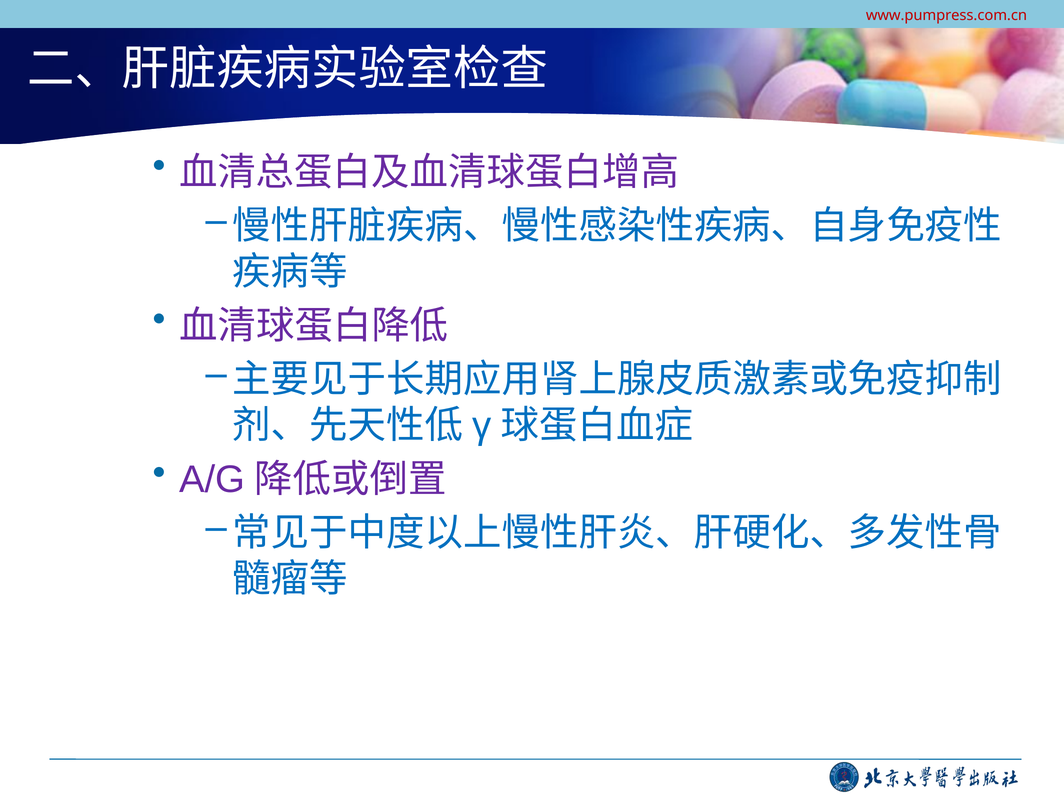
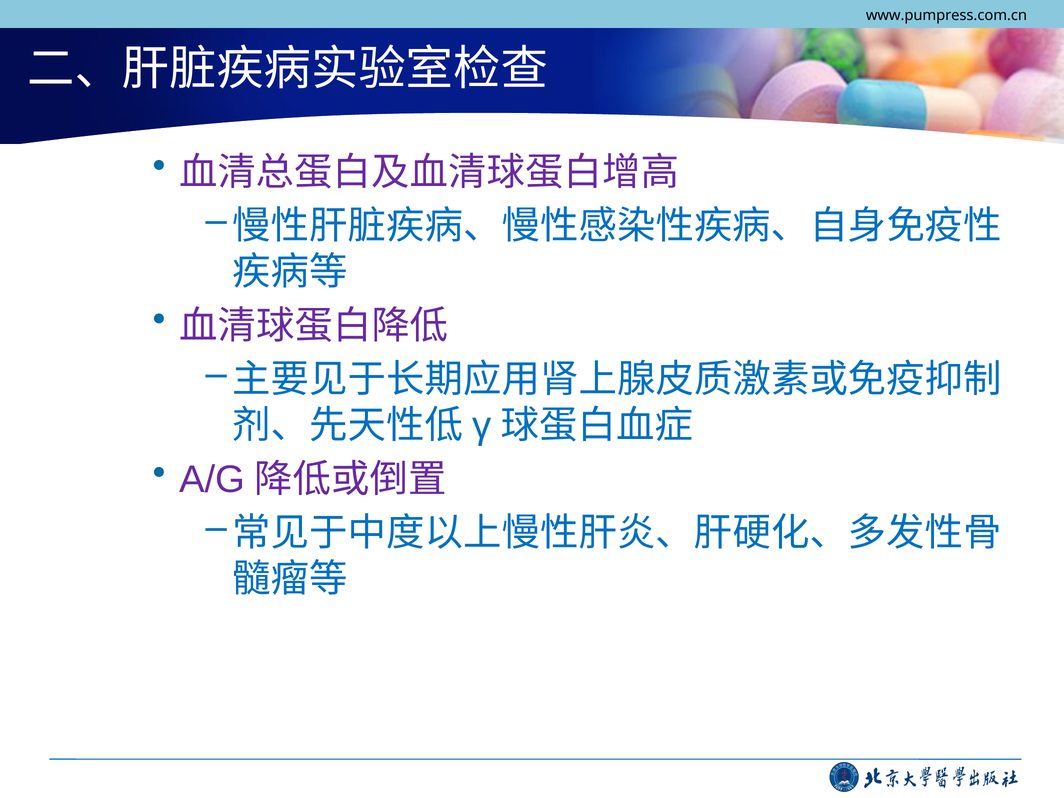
www.pumpress.com.cn colour: red -> black (946, 15)
